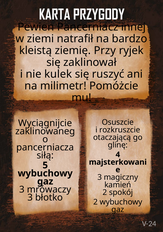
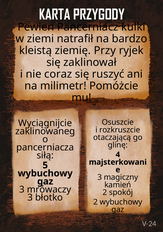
innej: innej -> kulki (133, 27)
kulek: kulek -> coraz (58, 74)
